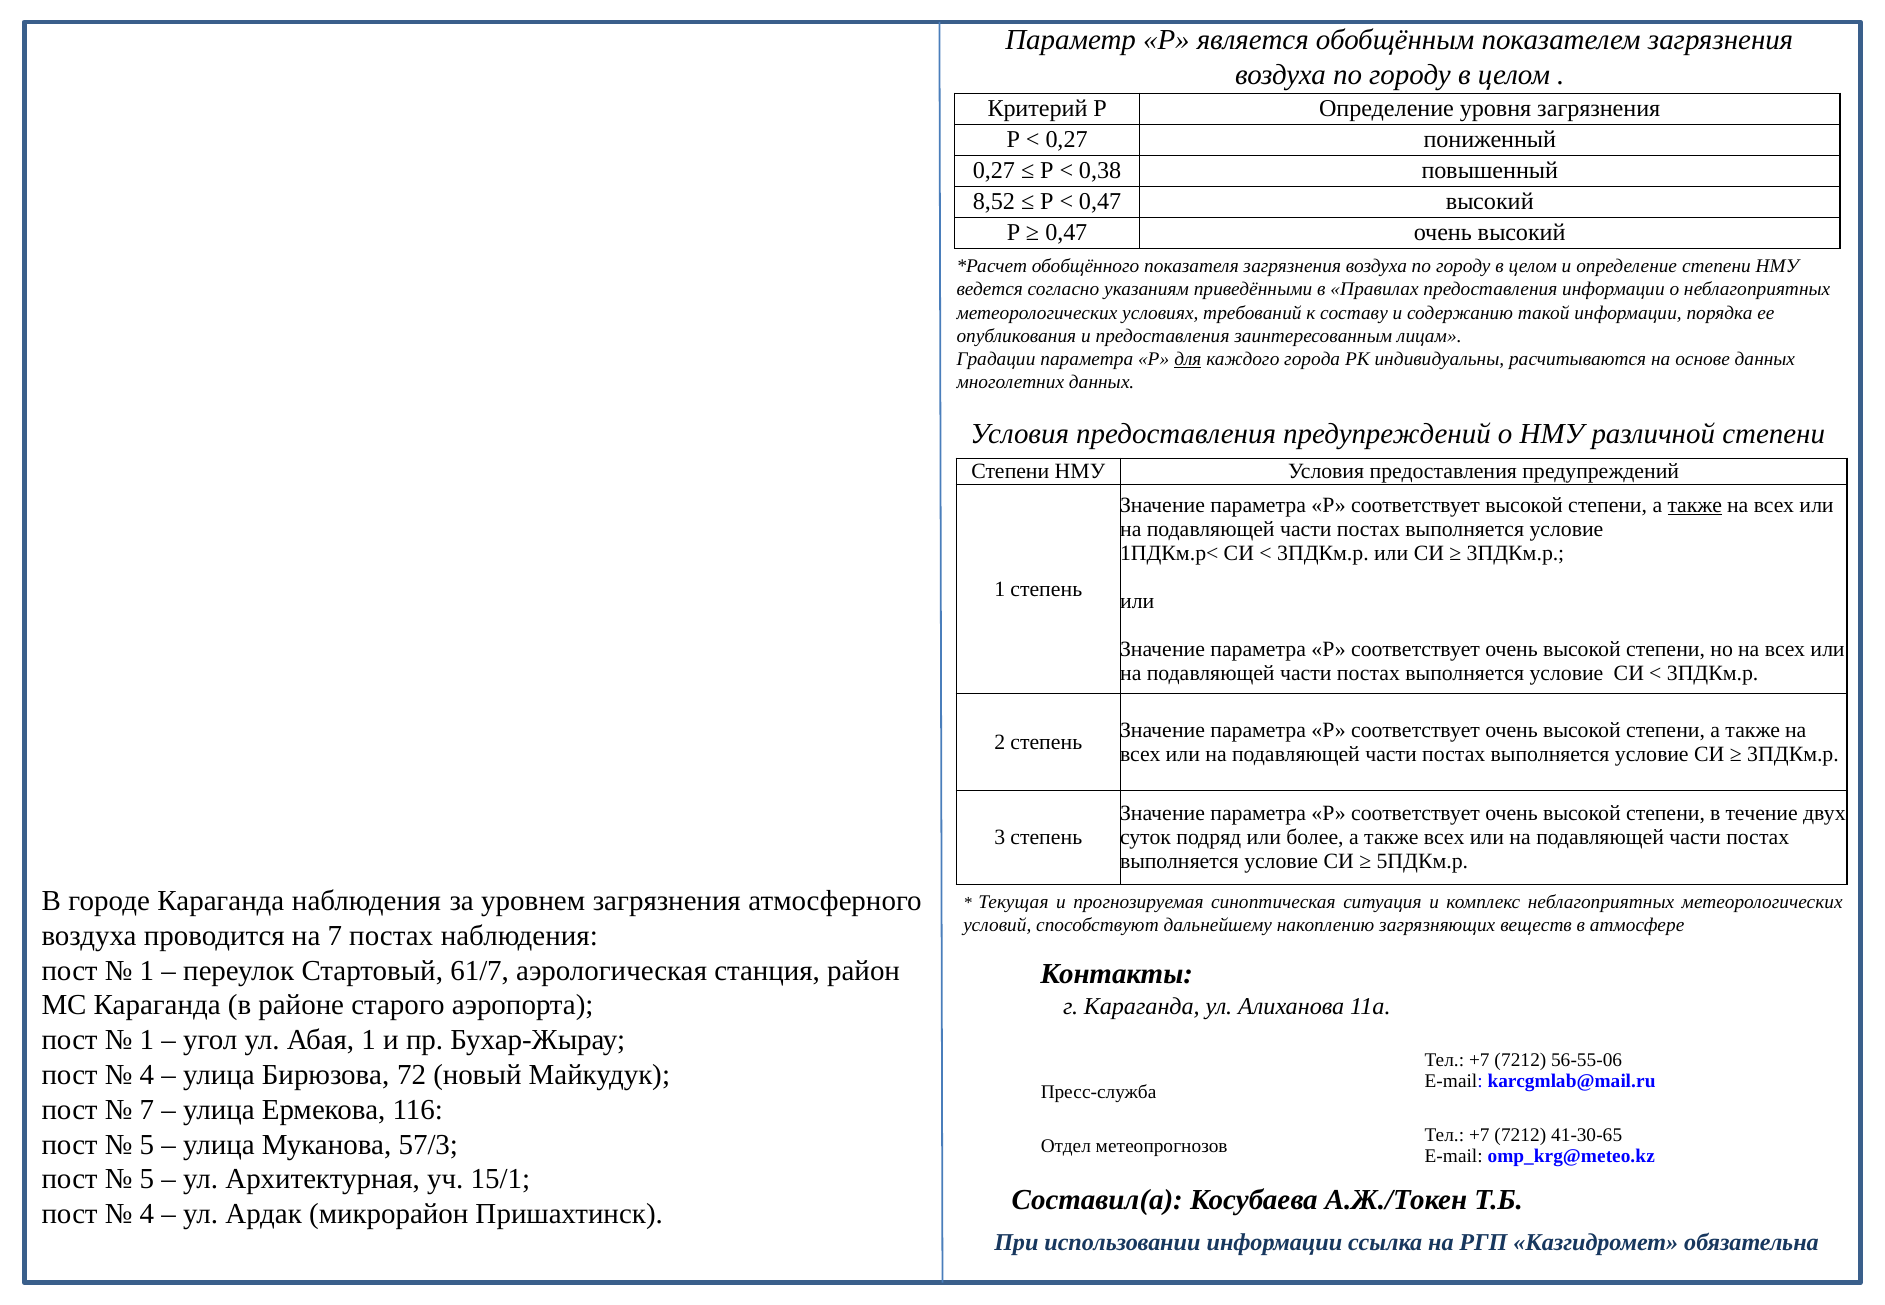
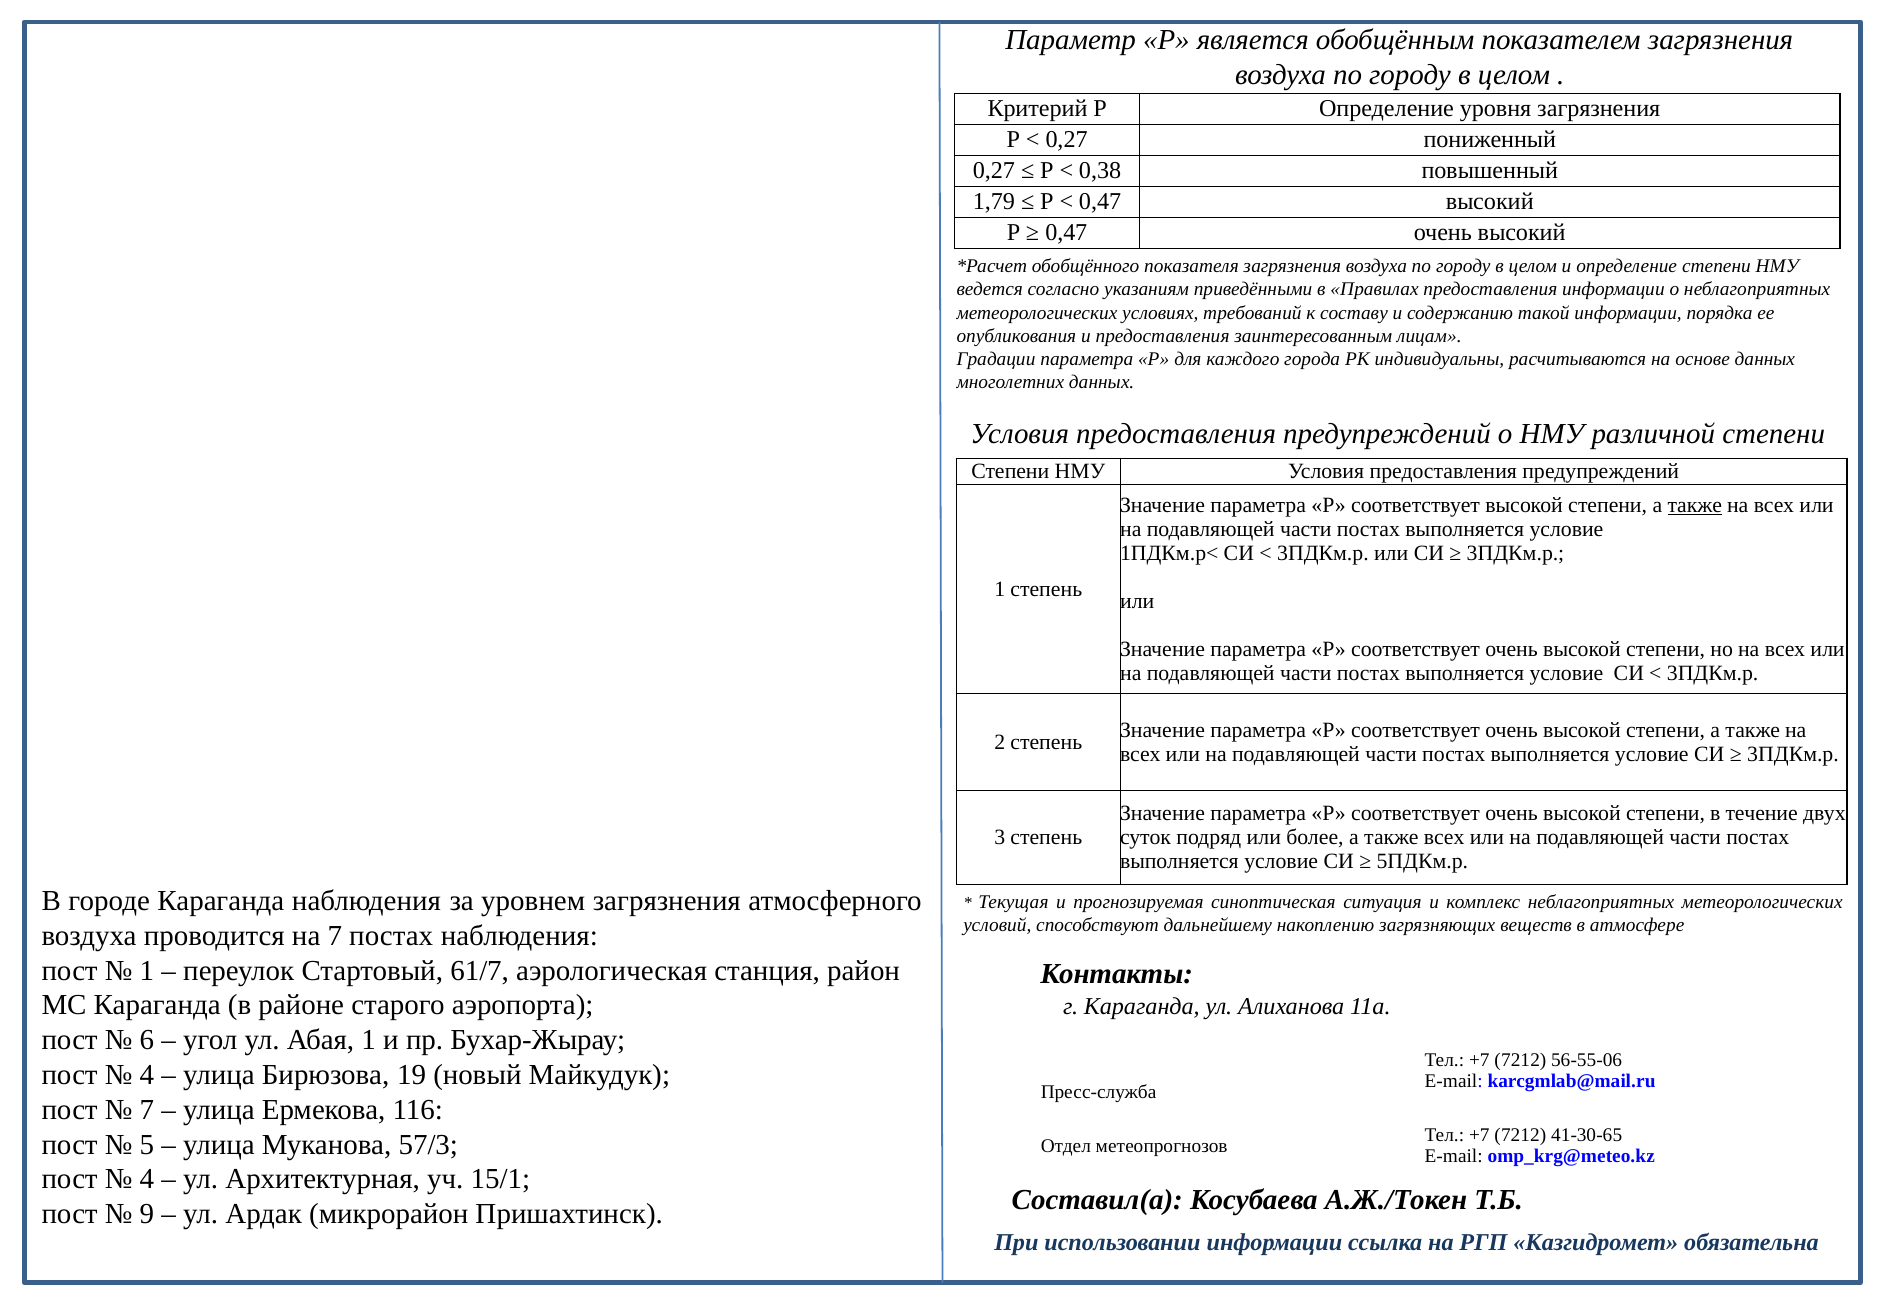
8,52: 8,52 -> 1,79 (994, 202)
для underline: present -> none (1188, 359)
1: 1 -> 6 (147, 1040)
72: 72 -> 19 (412, 1075)
5: 5 -> 4 (147, 1179)
4: 4 -> 9 (147, 1214)
